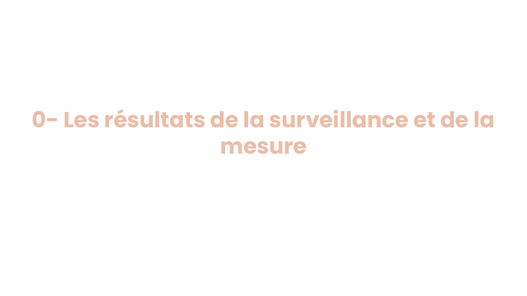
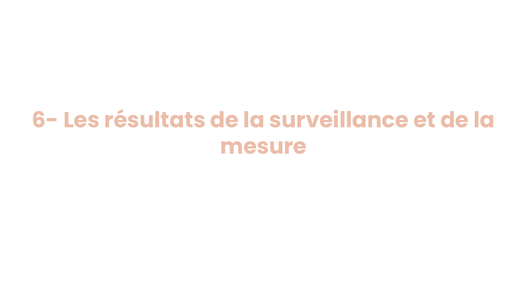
0-: 0- -> 6- (45, 121)
